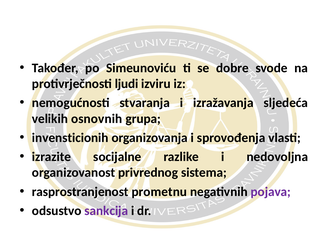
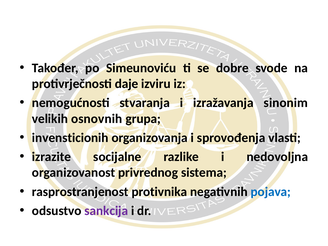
ljudi: ljudi -> daje (127, 84)
sljedeća: sljedeća -> sinonim (286, 103)
prometnu: prometnu -> protivnika (159, 192)
pojava colour: purple -> blue (271, 192)
